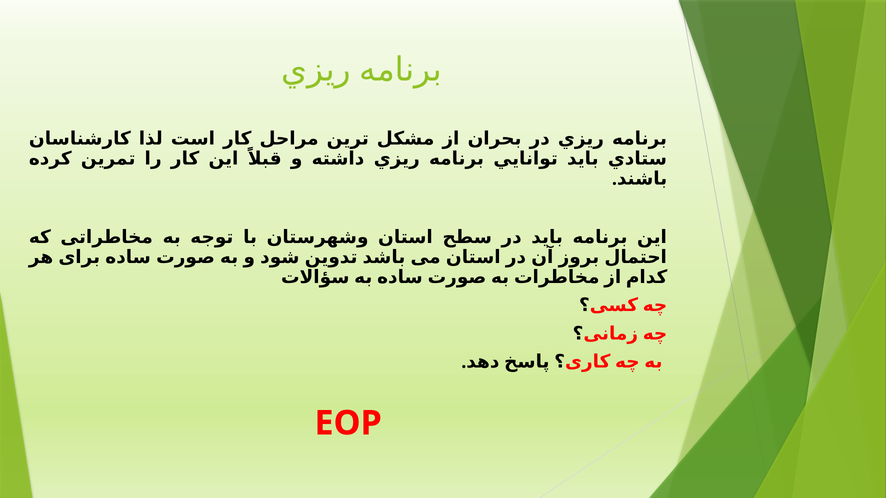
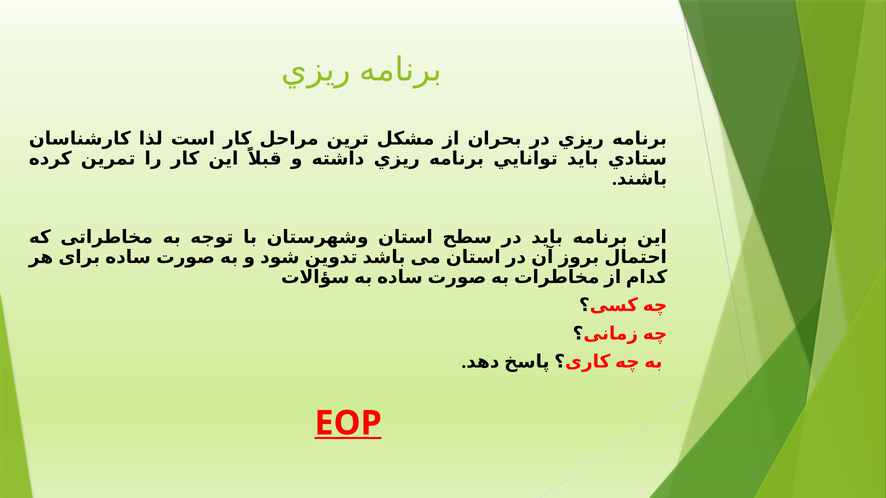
EOP underline: none -> present (348, 423)
